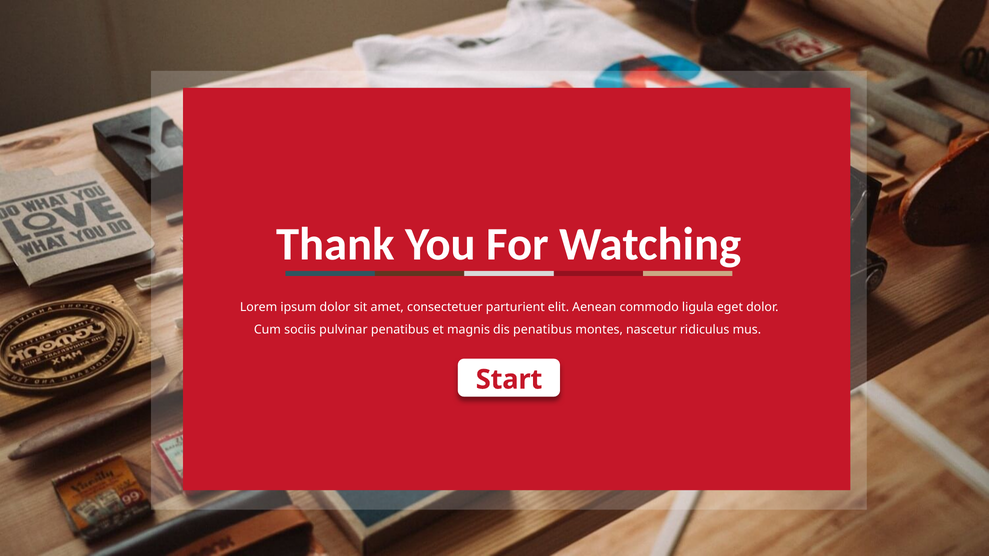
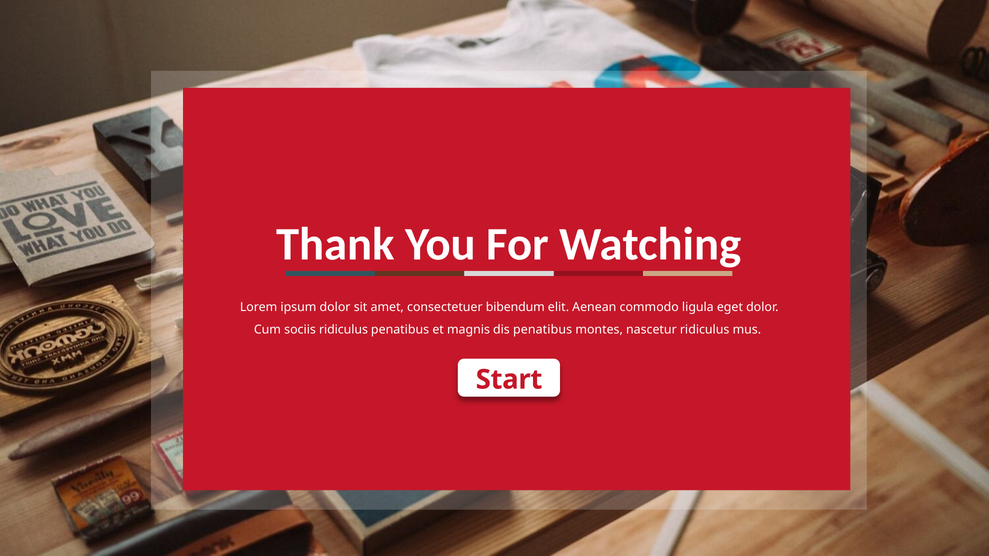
parturient: parturient -> bibendum (515, 308)
sociis pulvinar: pulvinar -> ridiculus (343, 330)
